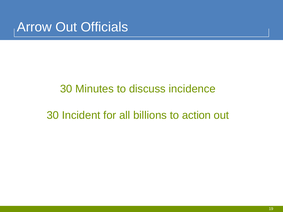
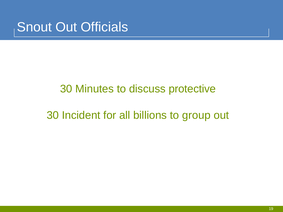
Arrow: Arrow -> Snout (34, 27)
incidence: incidence -> protective (192, 89)
action: action -> group (196, 115)
